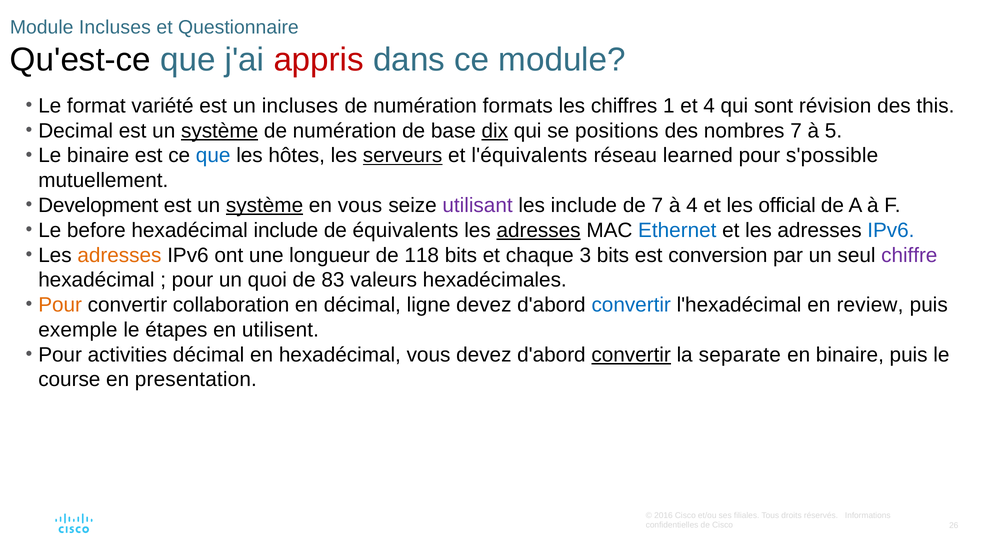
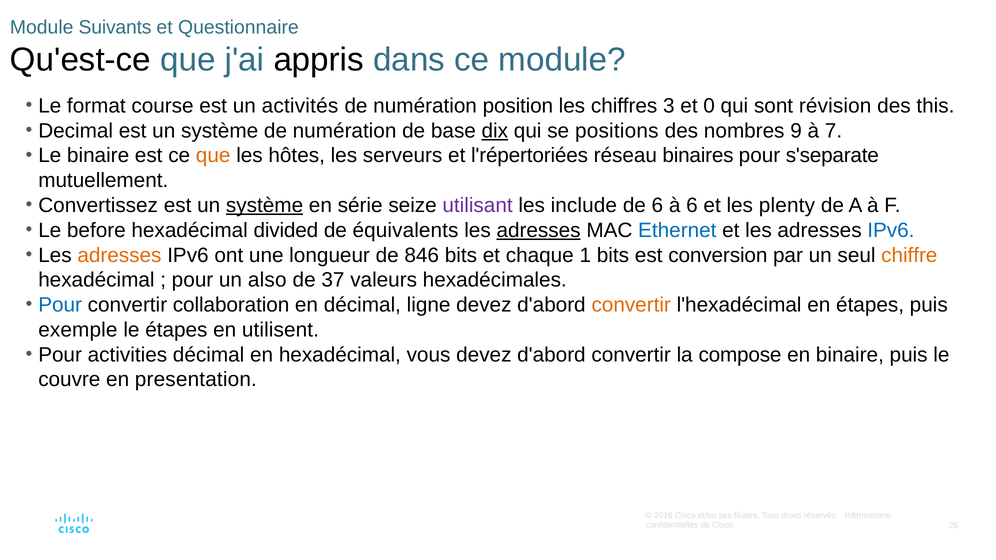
Module Incluses: Incluses -> Suivants (115, 27)
appris colour: red -> black (319, 60)
variété: variété -> course (163, 106)
un incluses: incluses -> activités (300, 106)
formats: formats -> position (518, 106)
1: 1 -> 3 (669, 106)
et 4: 4 -> 0 (709, 106)
système underline: present -> none (220, 131)
nombres 7: 7 -> 9 (796, 131)
5: 5 -> 7 (833, 131)
que colour: blue -> orange (213, 156)
serveurs underline: present -> none (403, 156)
l'équivalents: l'équivalents -> l'répertoriées (530, 156)
learned: learned -> binaires (698, 156)
s'possible: s'possible -> s'separate (832, 156)
Development: Development -> Convertissez (98, 205)
en vous: vous -> série (360, 205)
de 7: 7 -> 6 (657, 205)
à 4: 4 -> 6 (692, 205)
official: official -> plenty (787, 205)
hexadécimal include: include -> divided (286, 230)
118: 118 -> 846 (422, 255)
3: 3 -> 1 (585, 255)
chiffre colour: purple -> orange (909, 255)
quoi: quoi -> also (267, 280)
83: 83 -> 37 (333, 280)
Pour colour: orange -> blue (60, 305)
convertir colour: blue -> orange (631, 305)
en review: review -> étapes (870, 305)
convertir underline: present -> none (631, 355)
separate: separate -> compose (740, 355)
course: course -> couvre (69, 380)
